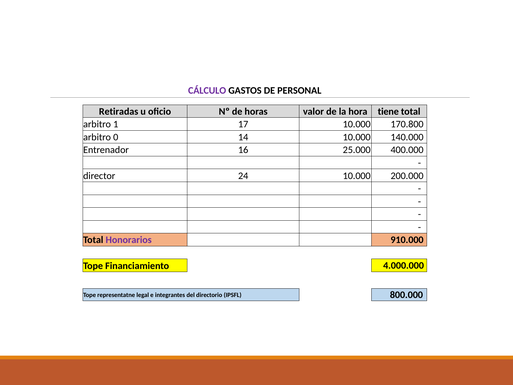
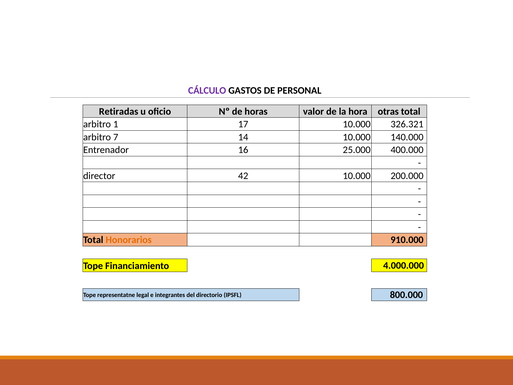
tiene: tiene -> otras (388, 111)
170.800: 170.800 -> 326.321 (407, 124)
0: 0 -> 7 (116, 137)
24: 24 -> 42 (243, 176)
Honorarios colour: purple -> orange (129, 240)
